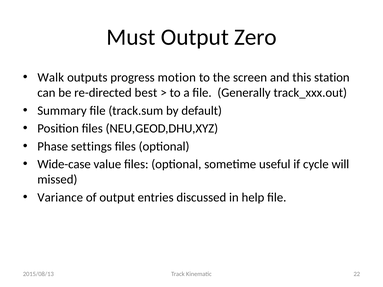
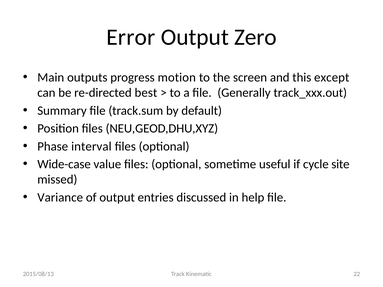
Must: Must -> Error (131, 37)
Walk: Walk -> Main (51, 77)
station: station -> except (332, 77)
settings: settings -> interval (91, 146)
will: will -> site (340, 164)
